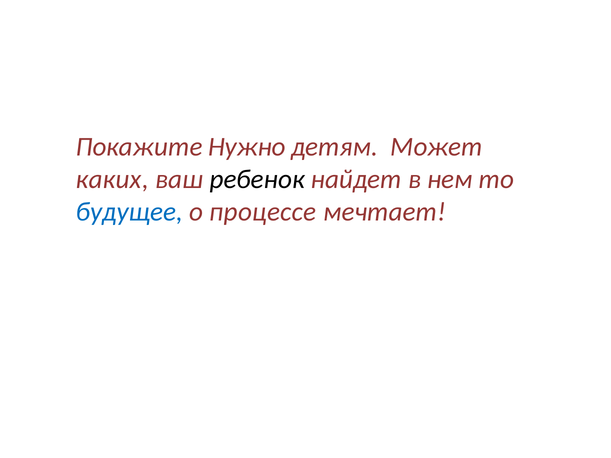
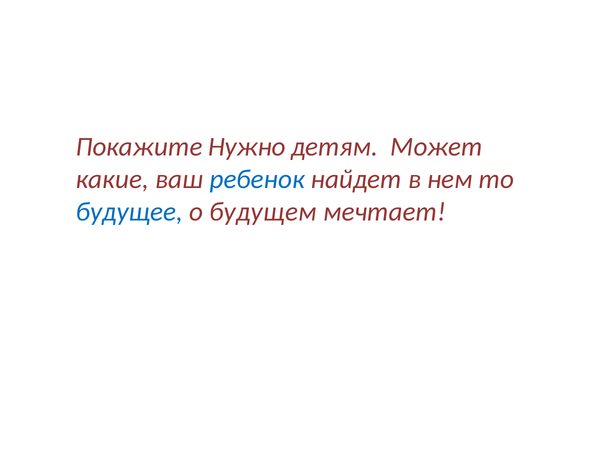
каких: каких -> какие (112, 179)
ребенок colour: black -> blue (257, 179)
процессе: процессе -> будущем (263, 212)
